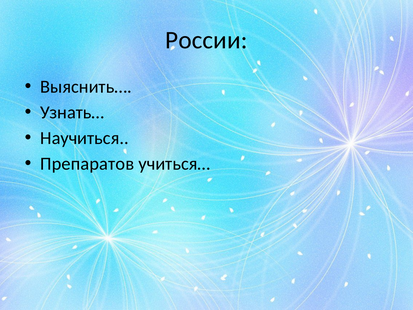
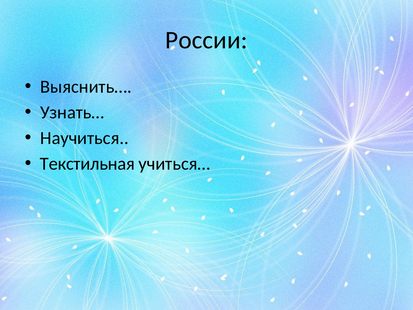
Препаратов: Препаратов -> Текстильная (87, 164)
